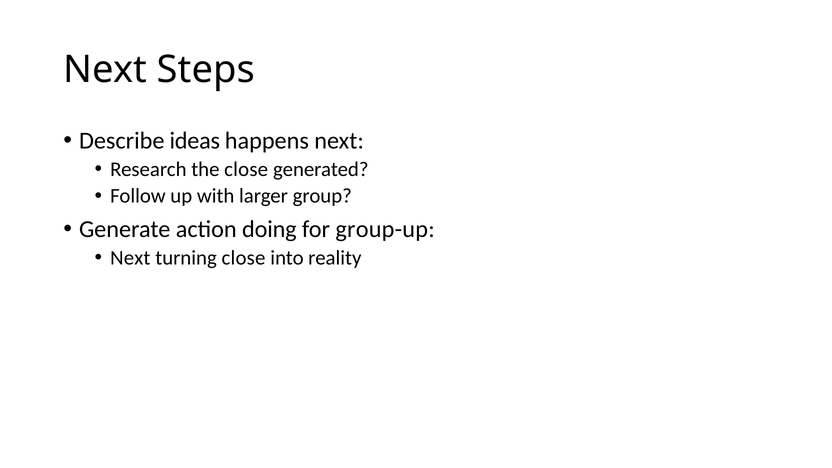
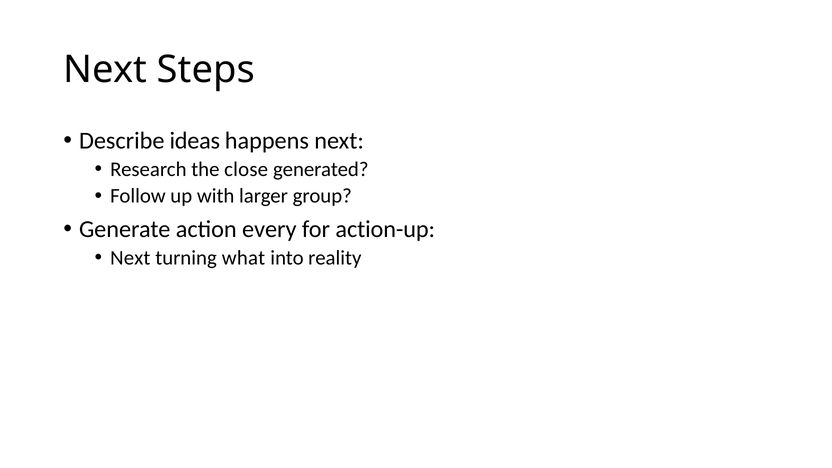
doing: doing -> every (269, 229)
group-up: group-up -> action-up (385, 229)
turning close: close -> what (243, 258)
